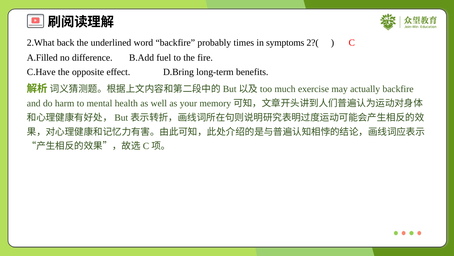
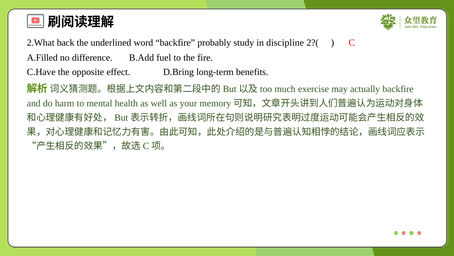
times: times -> study (244, 43)
symptoms: symptoms -> discipline (285, 43)
